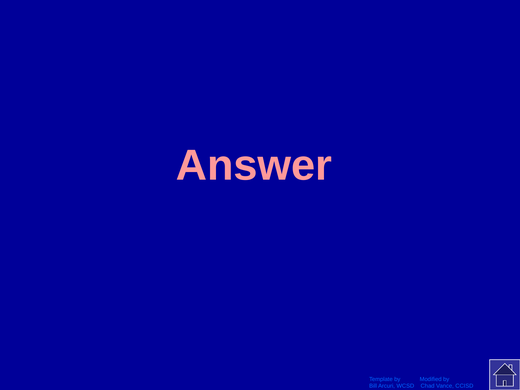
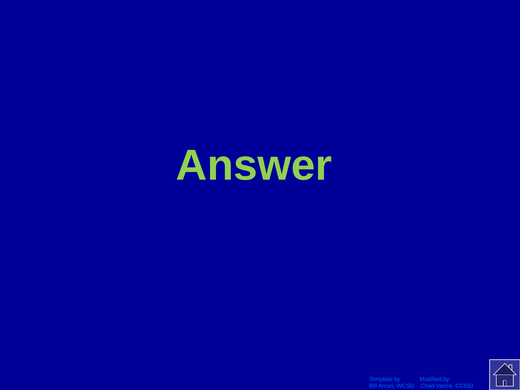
Answer colour: pink -> light green (254, 166)
